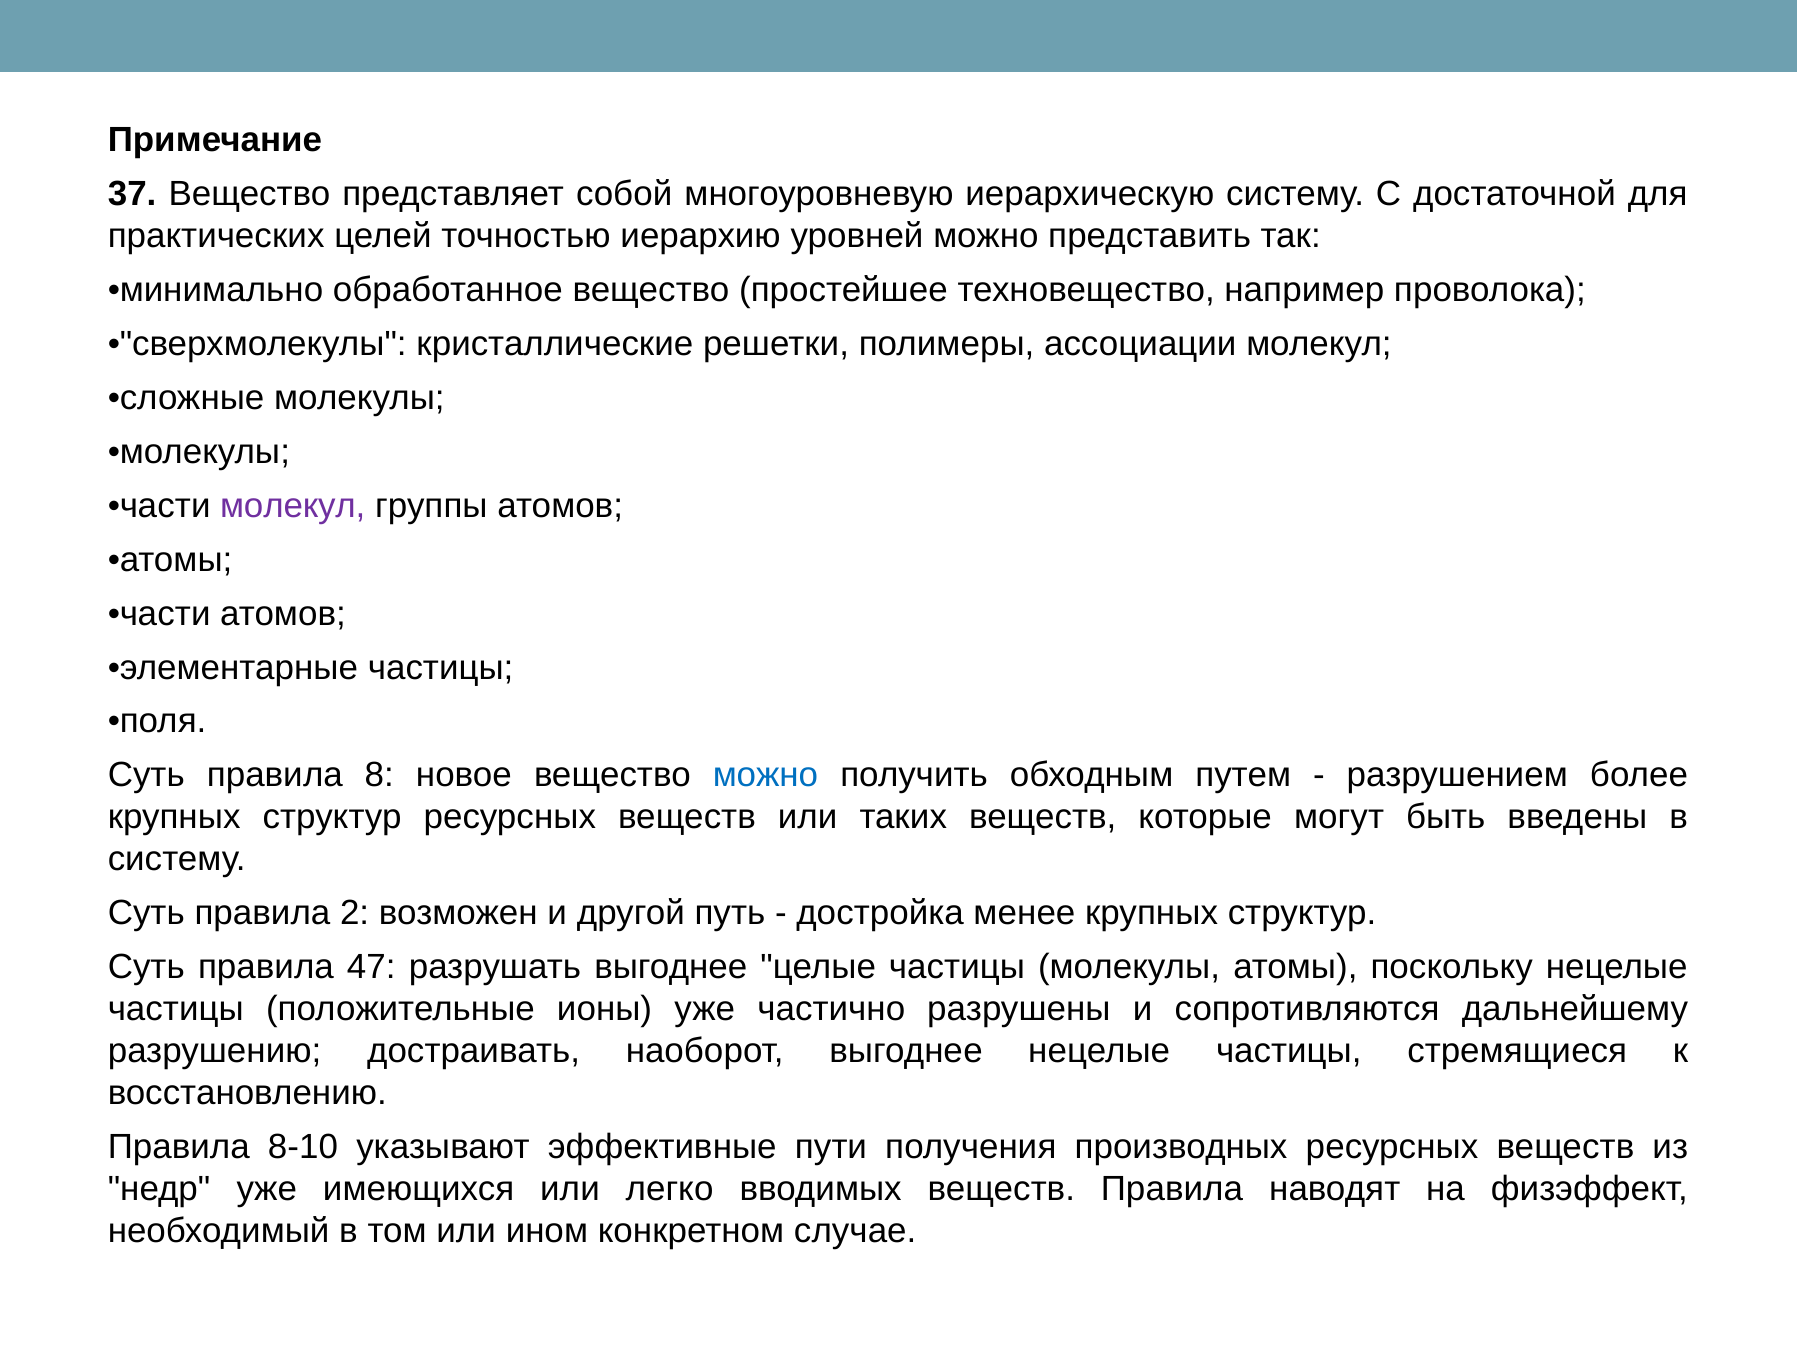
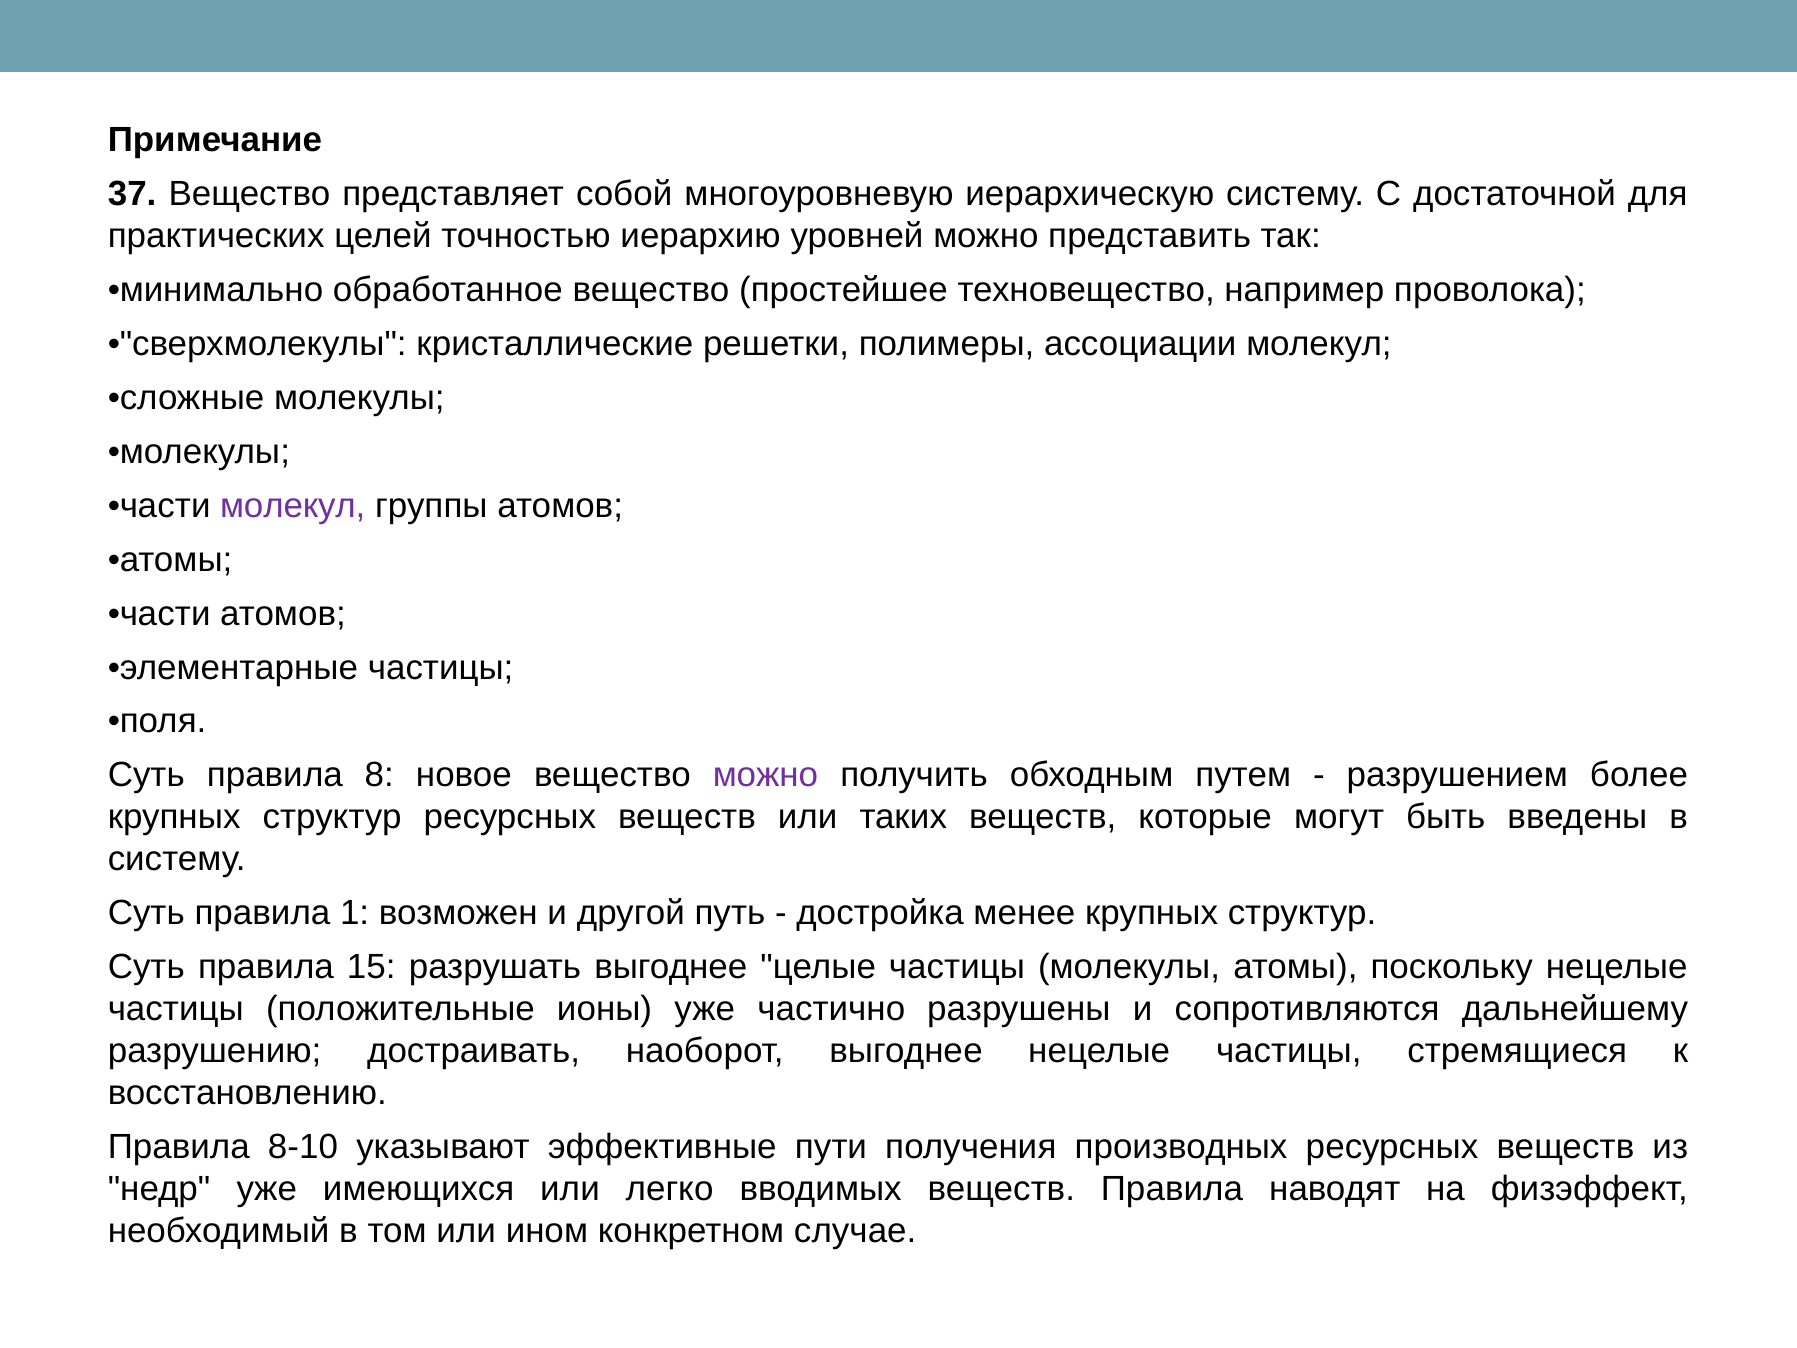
можно colour: blue -> purple (765, 775)
2: 2 -> 1 (355, 913)
47: 47 -> 15 (371, 967)
